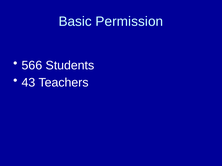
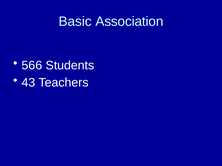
Permission: Permission -> Association (129, 21)
